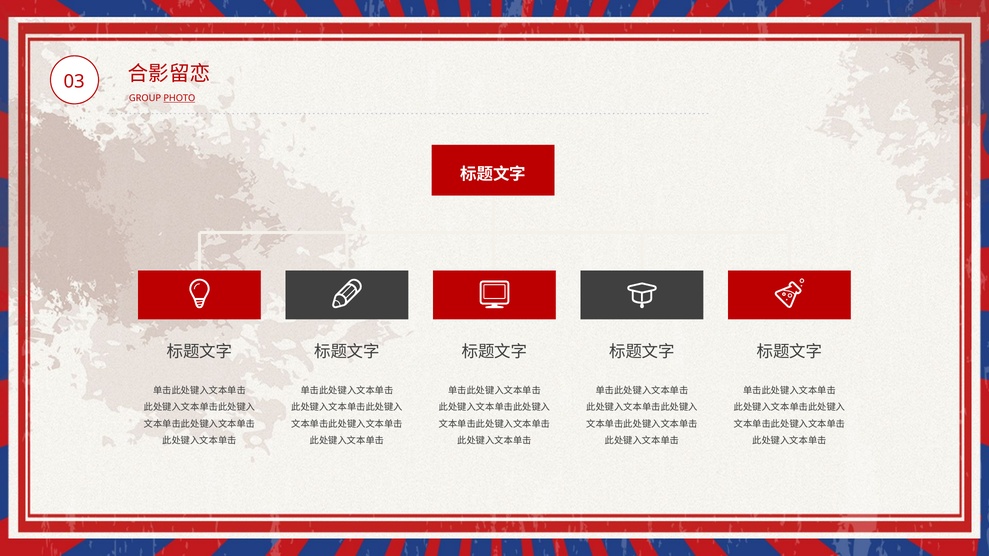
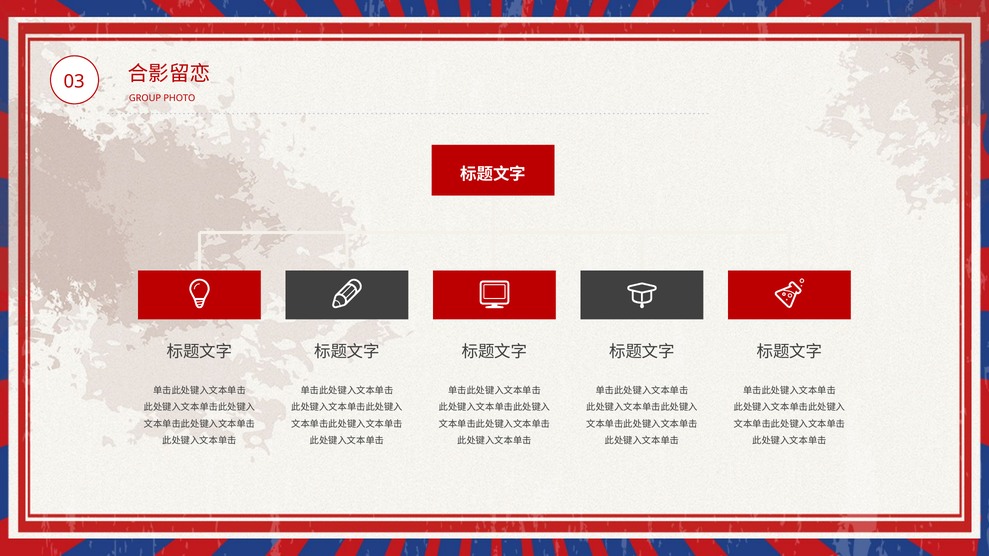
PHOTO underline: present -> none (179, 98)
